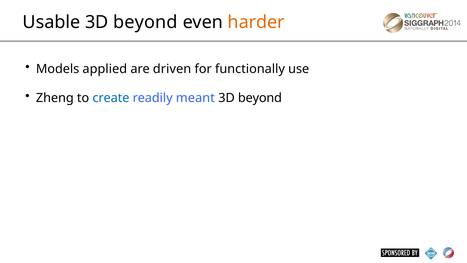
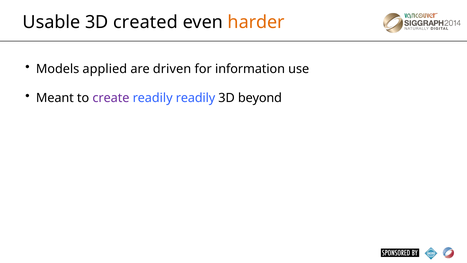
Usable 3D beyond: beyond -> created (146, 22)
functionally: functionally -> information (250, 69)
Zheng: Zheng -> Meant (55, 98)
create colour: blue -> purple (111, 98)
readily meant: meant -> readily (195, 98)
